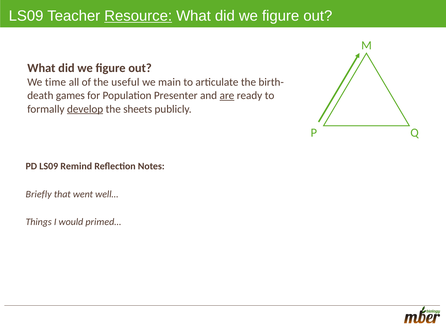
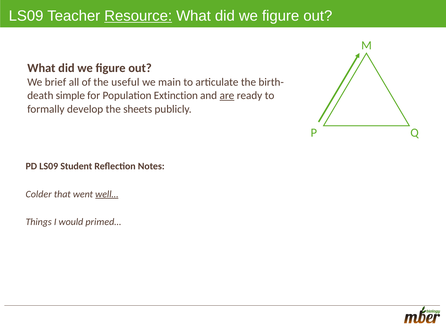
time: time -> brief (55, 82)
games: games -> simple (70, 95)
Presenter: Presenter -> Extinction (176, 95)
develop underline: present -> none (85, 109)
Remind: Remind -> Student (76, 166)
Briefly: Briefly -> Colder (39, 194)
well… underline: none -> present (107, 194)
